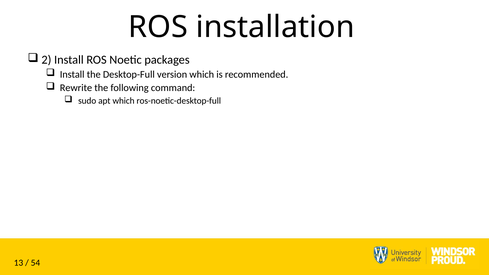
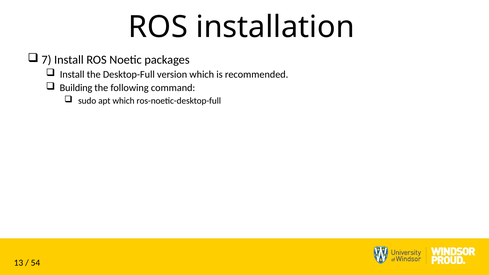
2: 2 -> 7 (46, 60)
Rewrite: Rewrite -> Building (76, 88)
